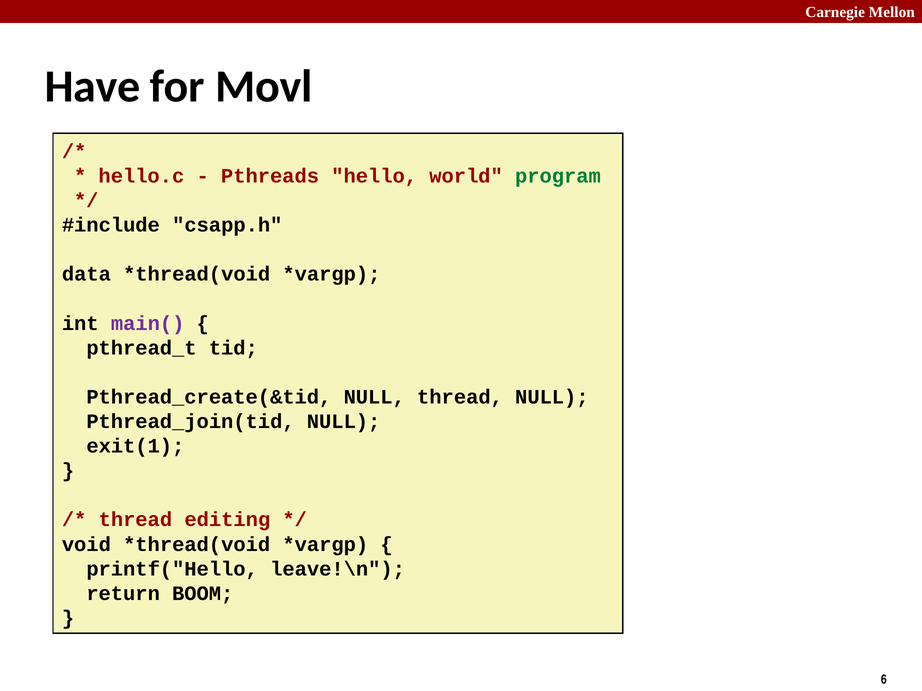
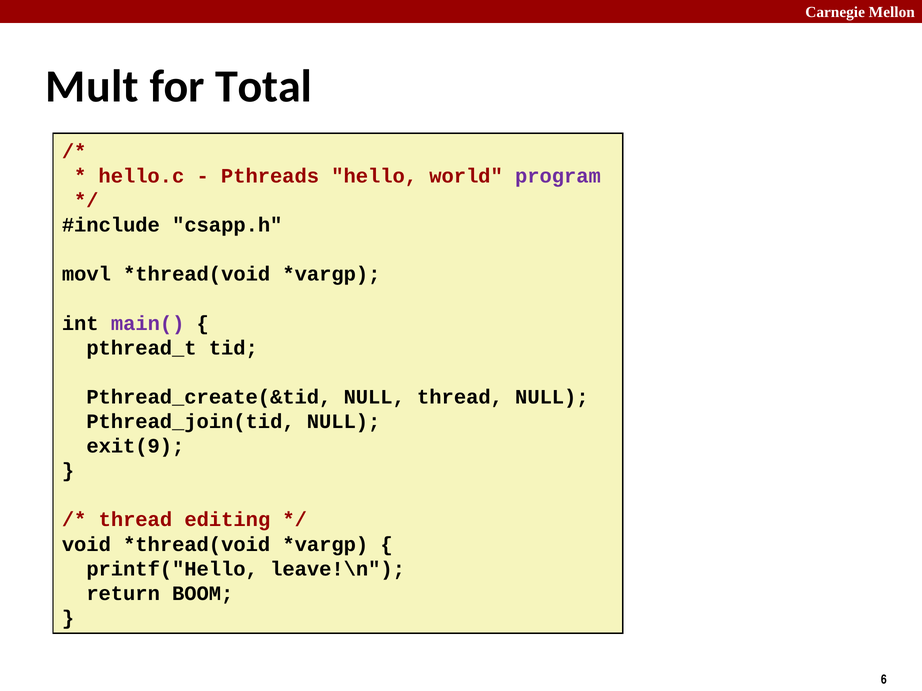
Have: Have -> Mult (92, 86)
Movl: Movl -> Total (264, 86)
program colour: green -> purple (558, 176)
data: data -> movl (86, 274)
exit(1: exit(1 -> exit(9 (135, 446)
